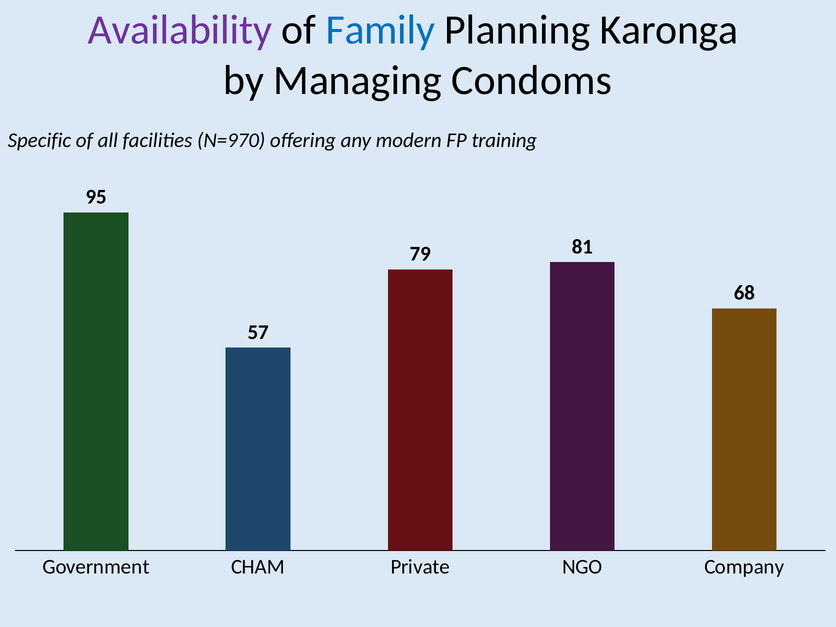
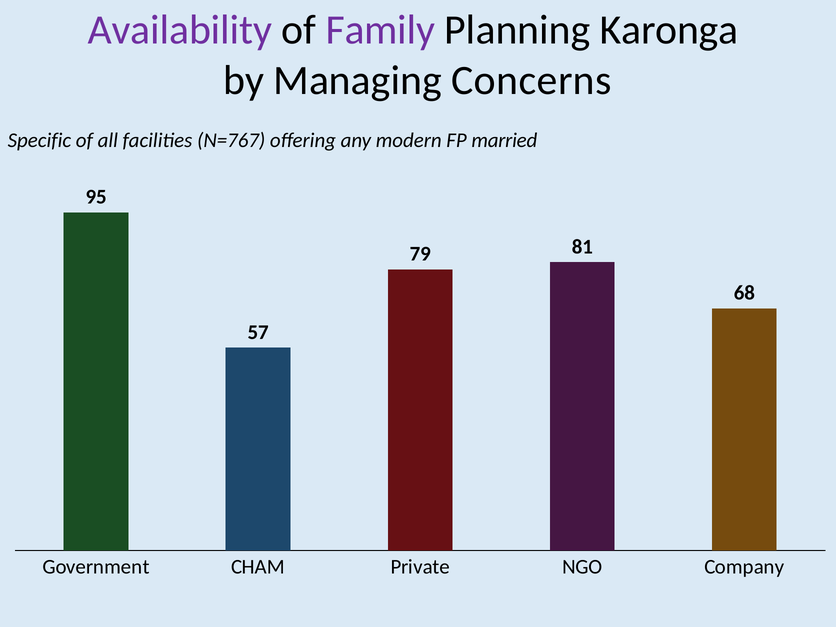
Family colour: blue -> purple (380, 30)
Condoms: Condoms -> Concerns (531, 80)
N=970: N=970 -> N=767 (231, 140)
training: training -> married (504, 140)
